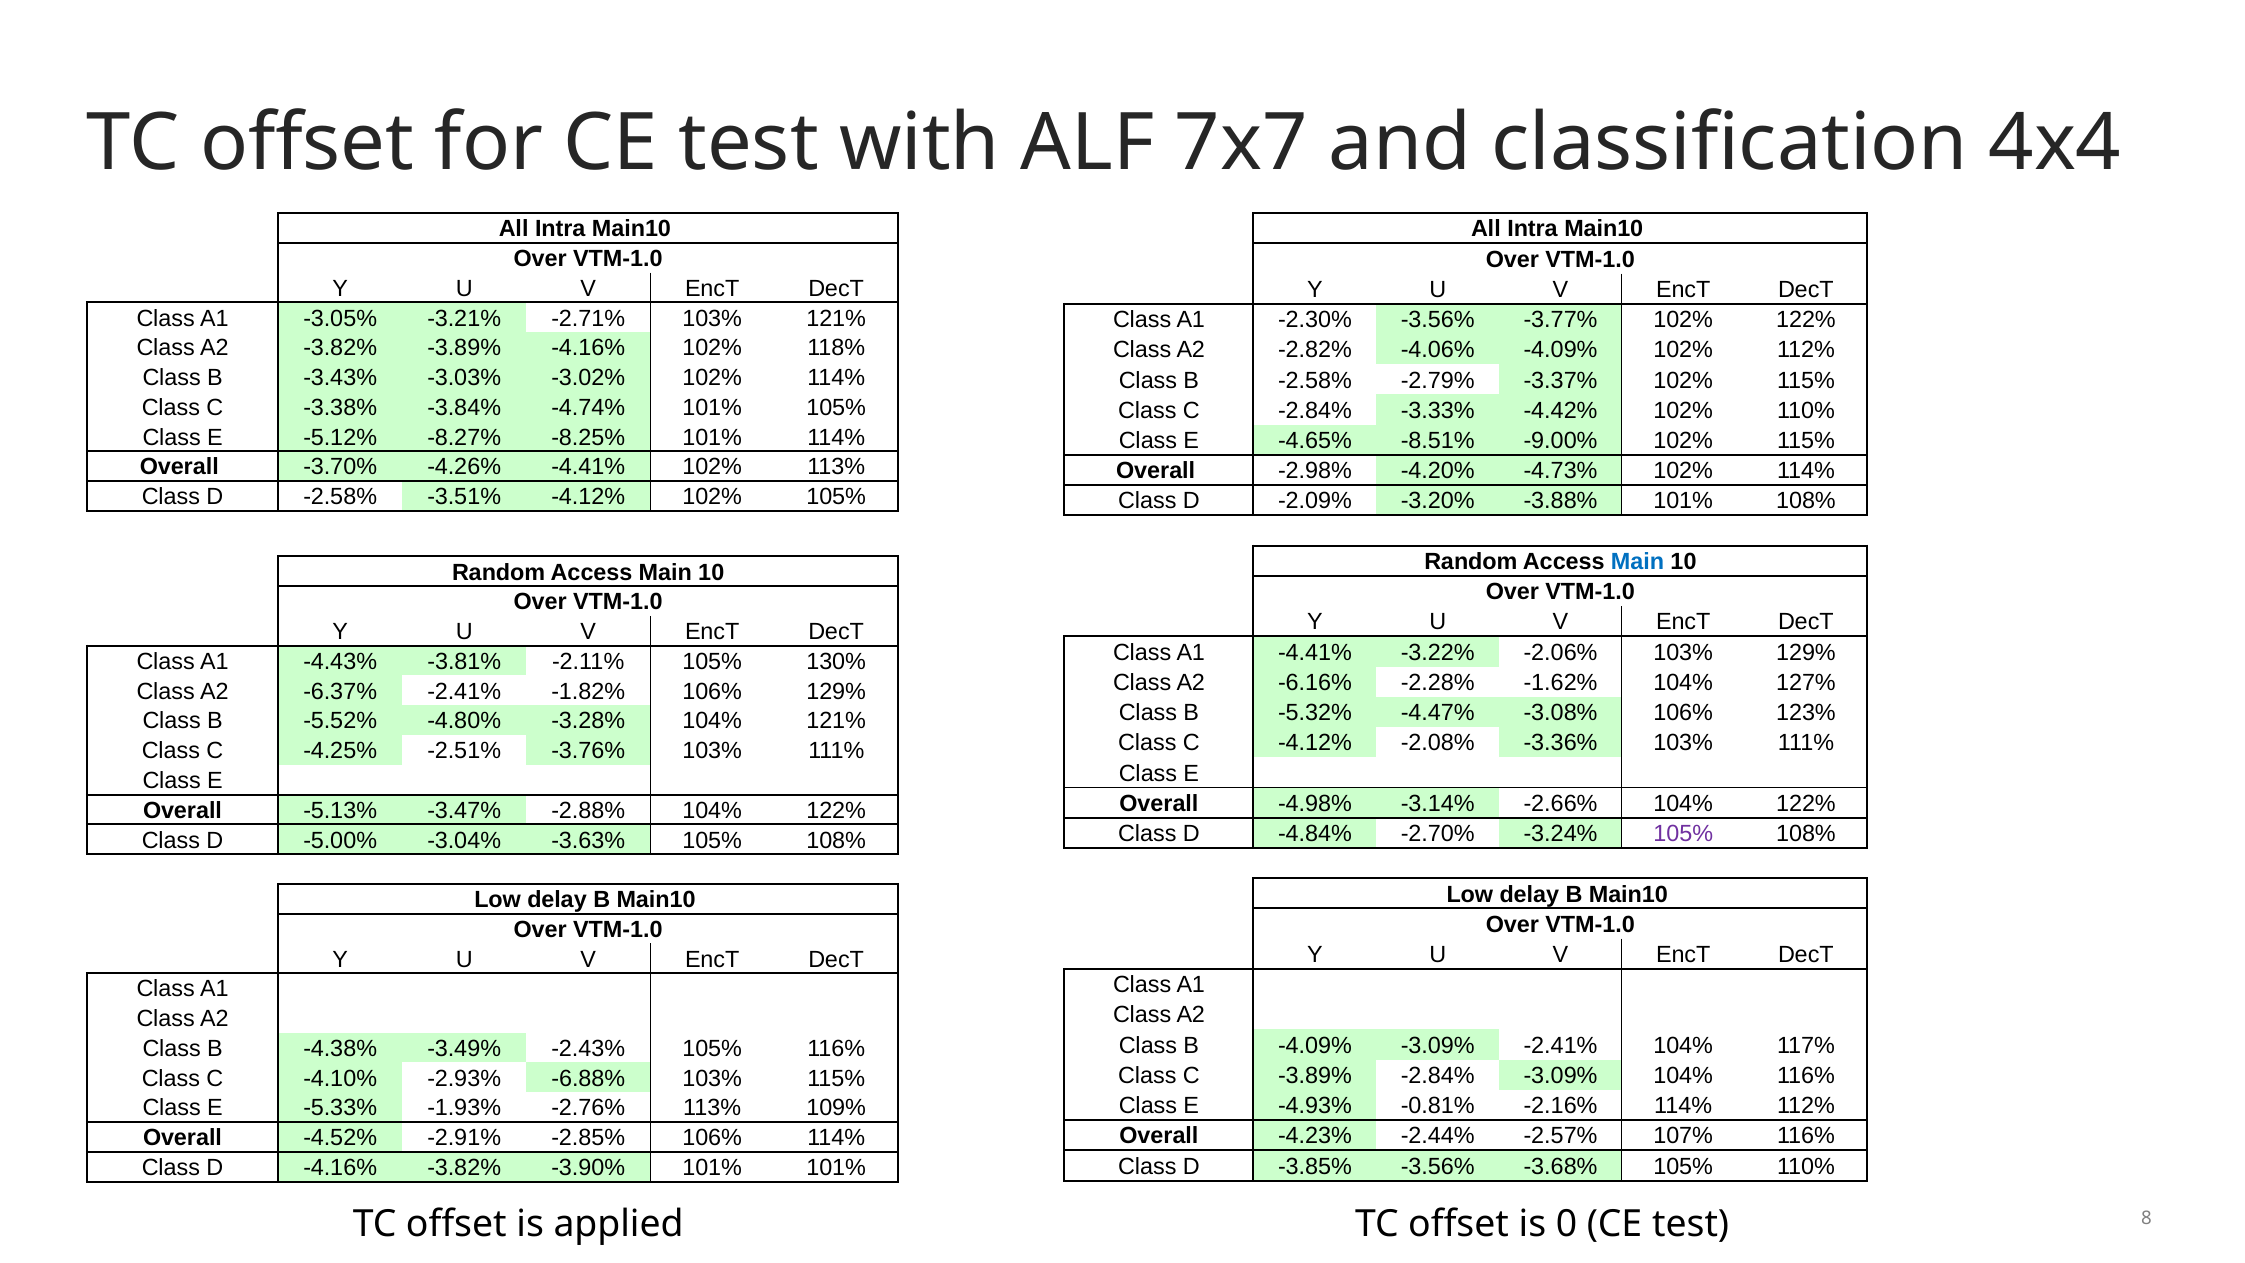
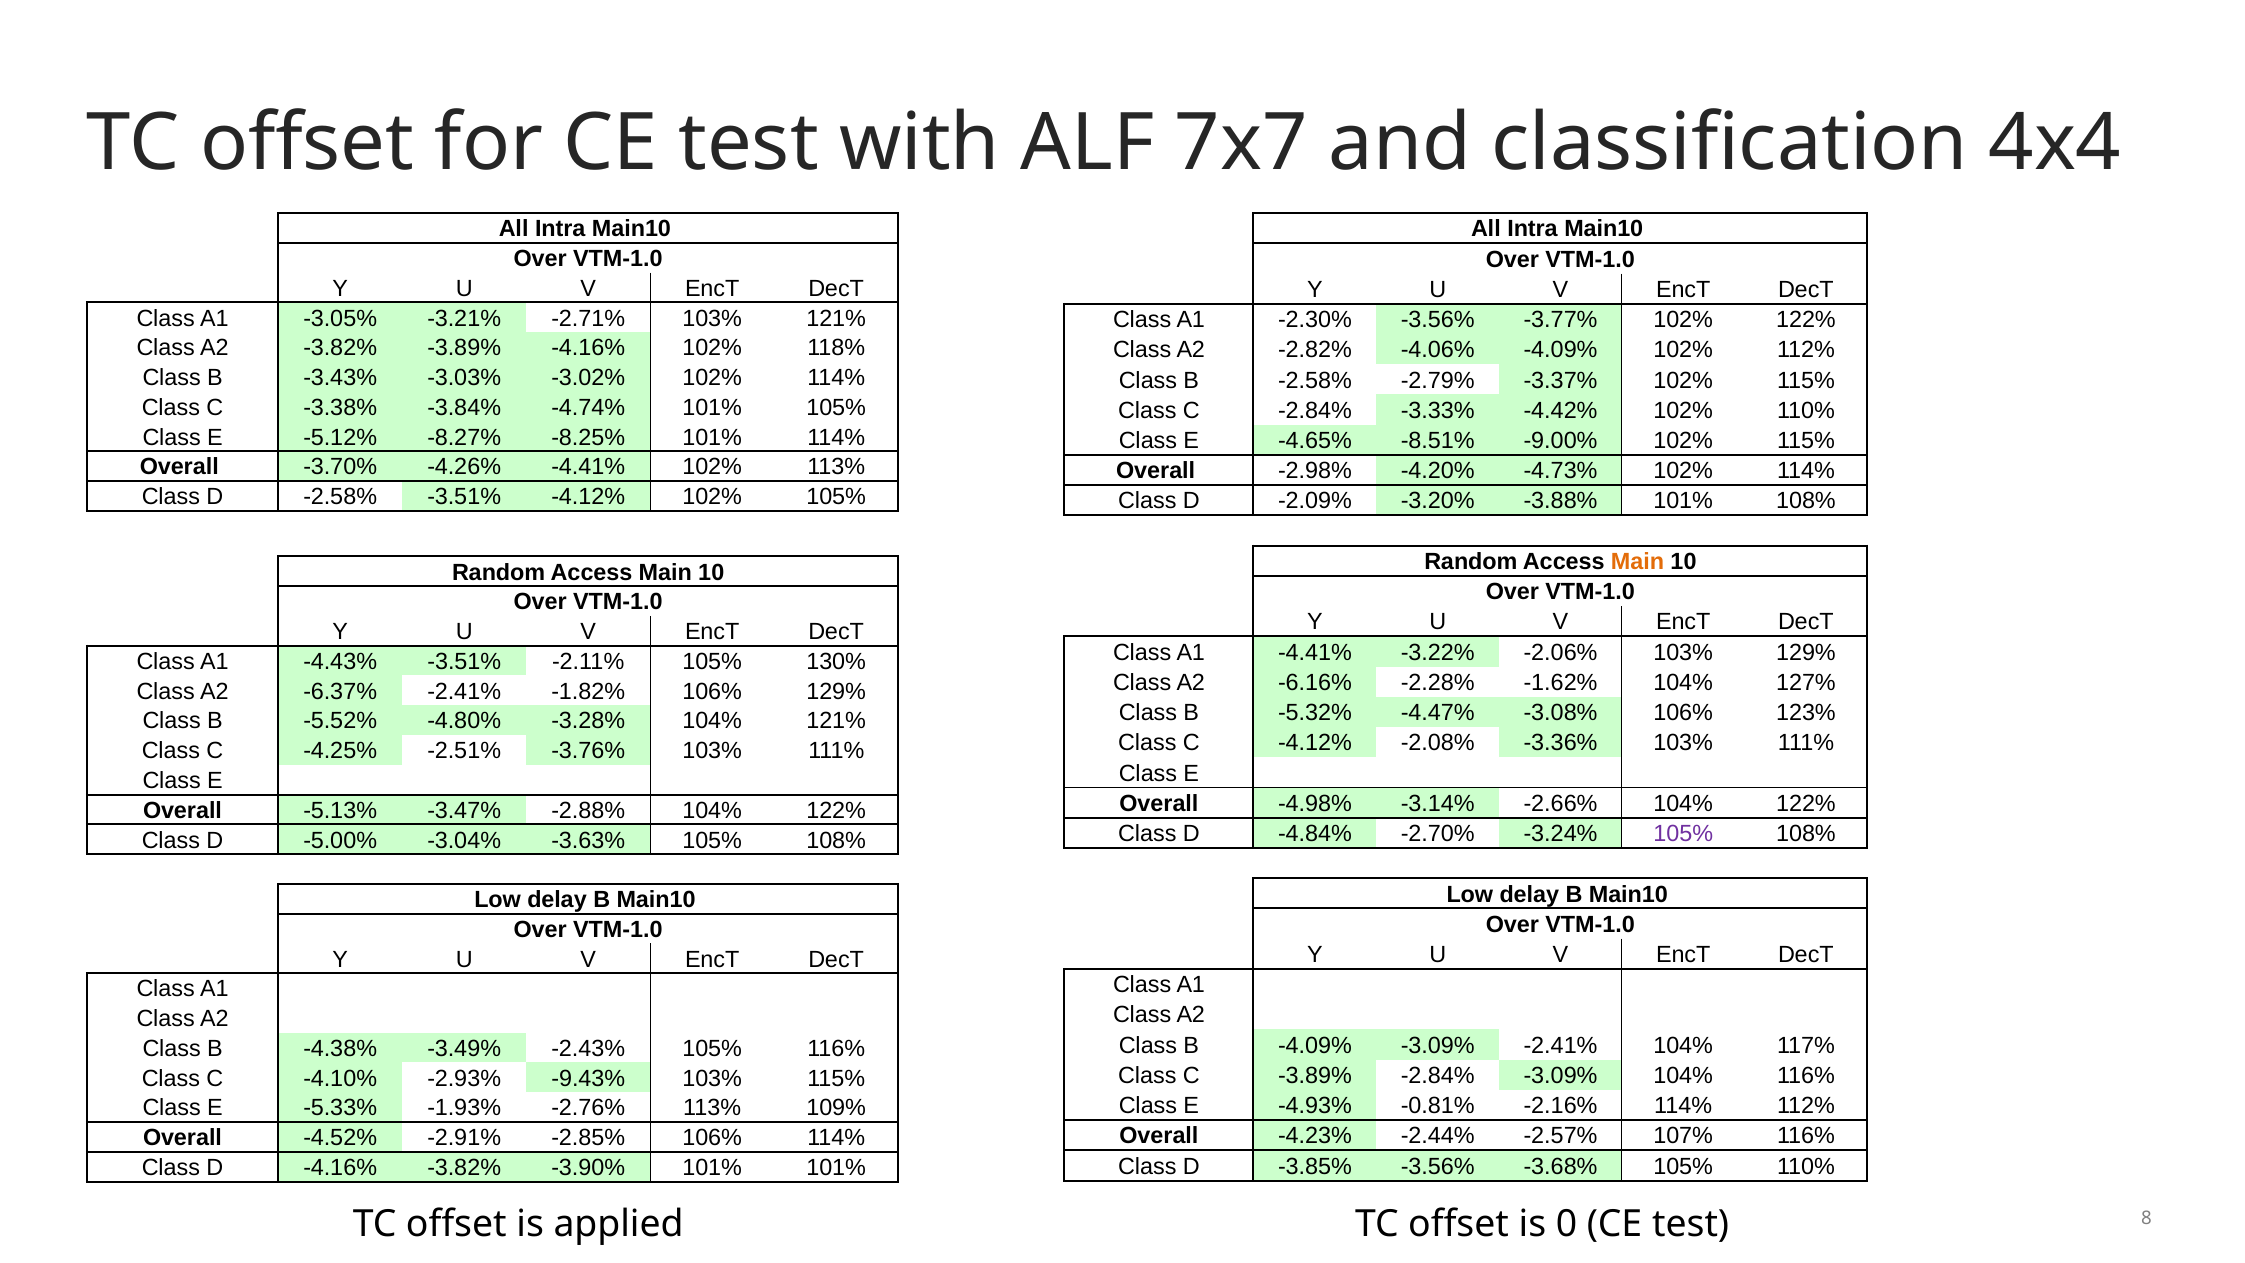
Main colour: blue -> orange (1638, 562)
-4.43% -3.81%: -3.81% -> -3.51% (464, 662)
-6.88%: -6.88% -> -9.43% (588, 1078)
